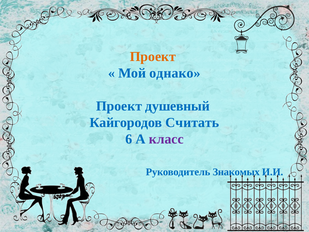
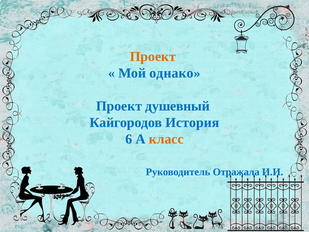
Считать: Считать -> История (192, 123)
класс colour: purple -> orange (166, 139)
Знакомых: Знакомых -> Отражала (236, 172)
